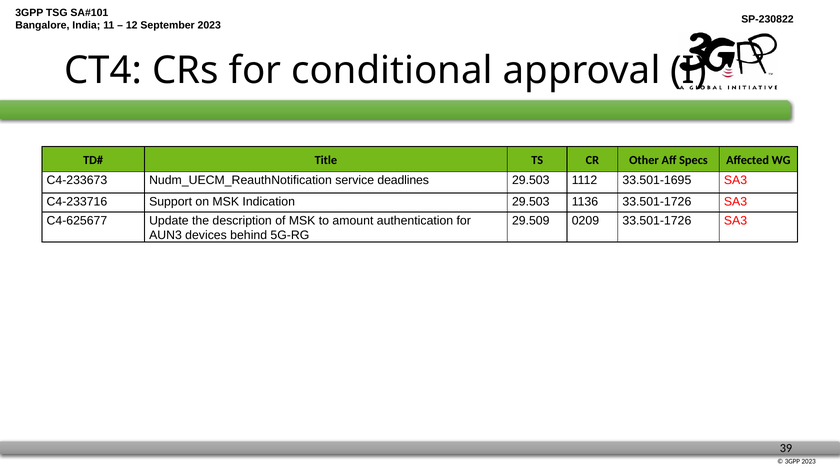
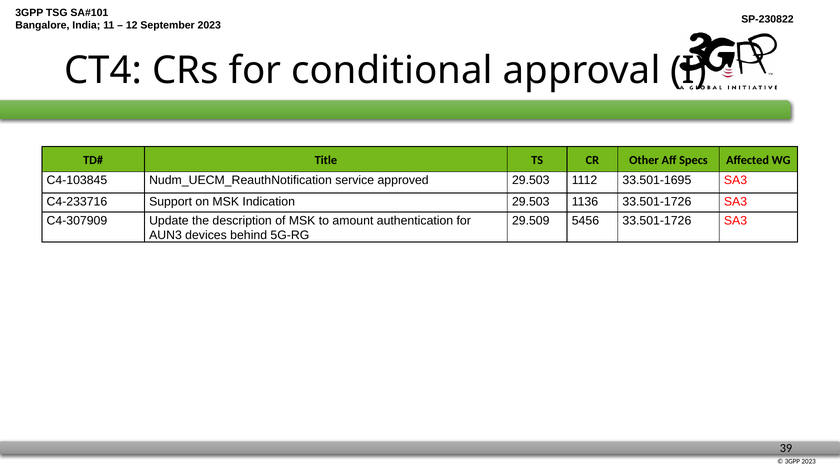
C4-233673: C4-233673 -> C4-103845 (77, 181)
deadlines: deadlines -> approved (403, 181)
C4-625677: C4-625677 -> C4-307909 (77, 221)
0209: 0209 -> 5456 (585, 221)
